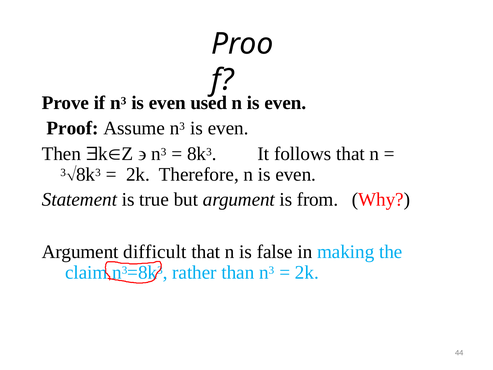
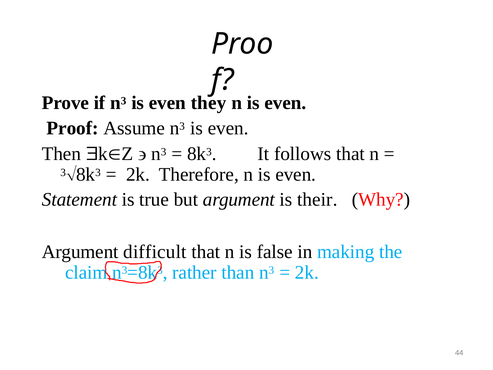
used: used -> they (209, 103)
from: from -> their (317, 199)
